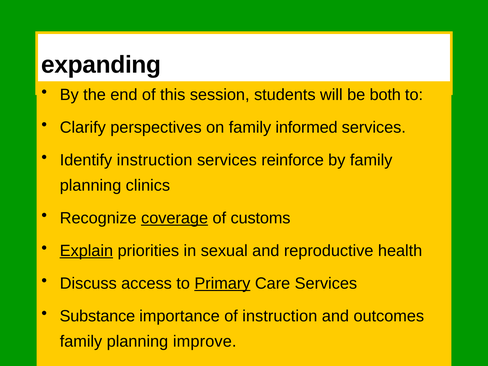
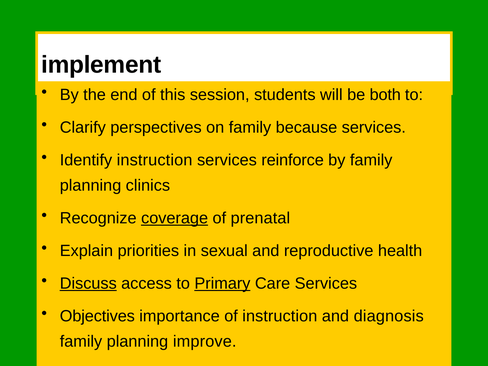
expanding: expanding -> implement (101, 65)
informed: informed -> because (306, 127)
customs: customs -> prenatal (260, 218)
Explain underline: present -> none (86, 251)
Discuss underline: none -> present (88, 283)
Substance: Substance -> Objectives (97, 316)
outcomes: outcomes -> diagnosis (389, 316)
